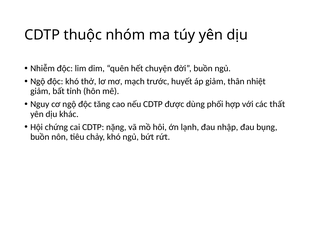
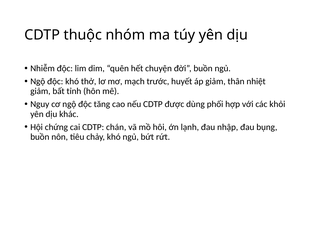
thất: thất -> khỏi (277, 104)
nặng: nặng -> chán (116, 127)
